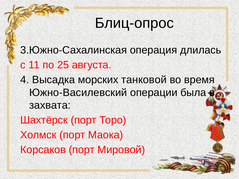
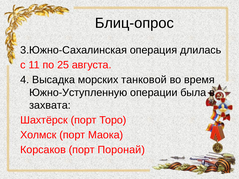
Южно-Василевский: Южно-Василевский -> Южно-Уступленную (78, 93)
Мировой: Мировой -> Поронай (121, 150)
